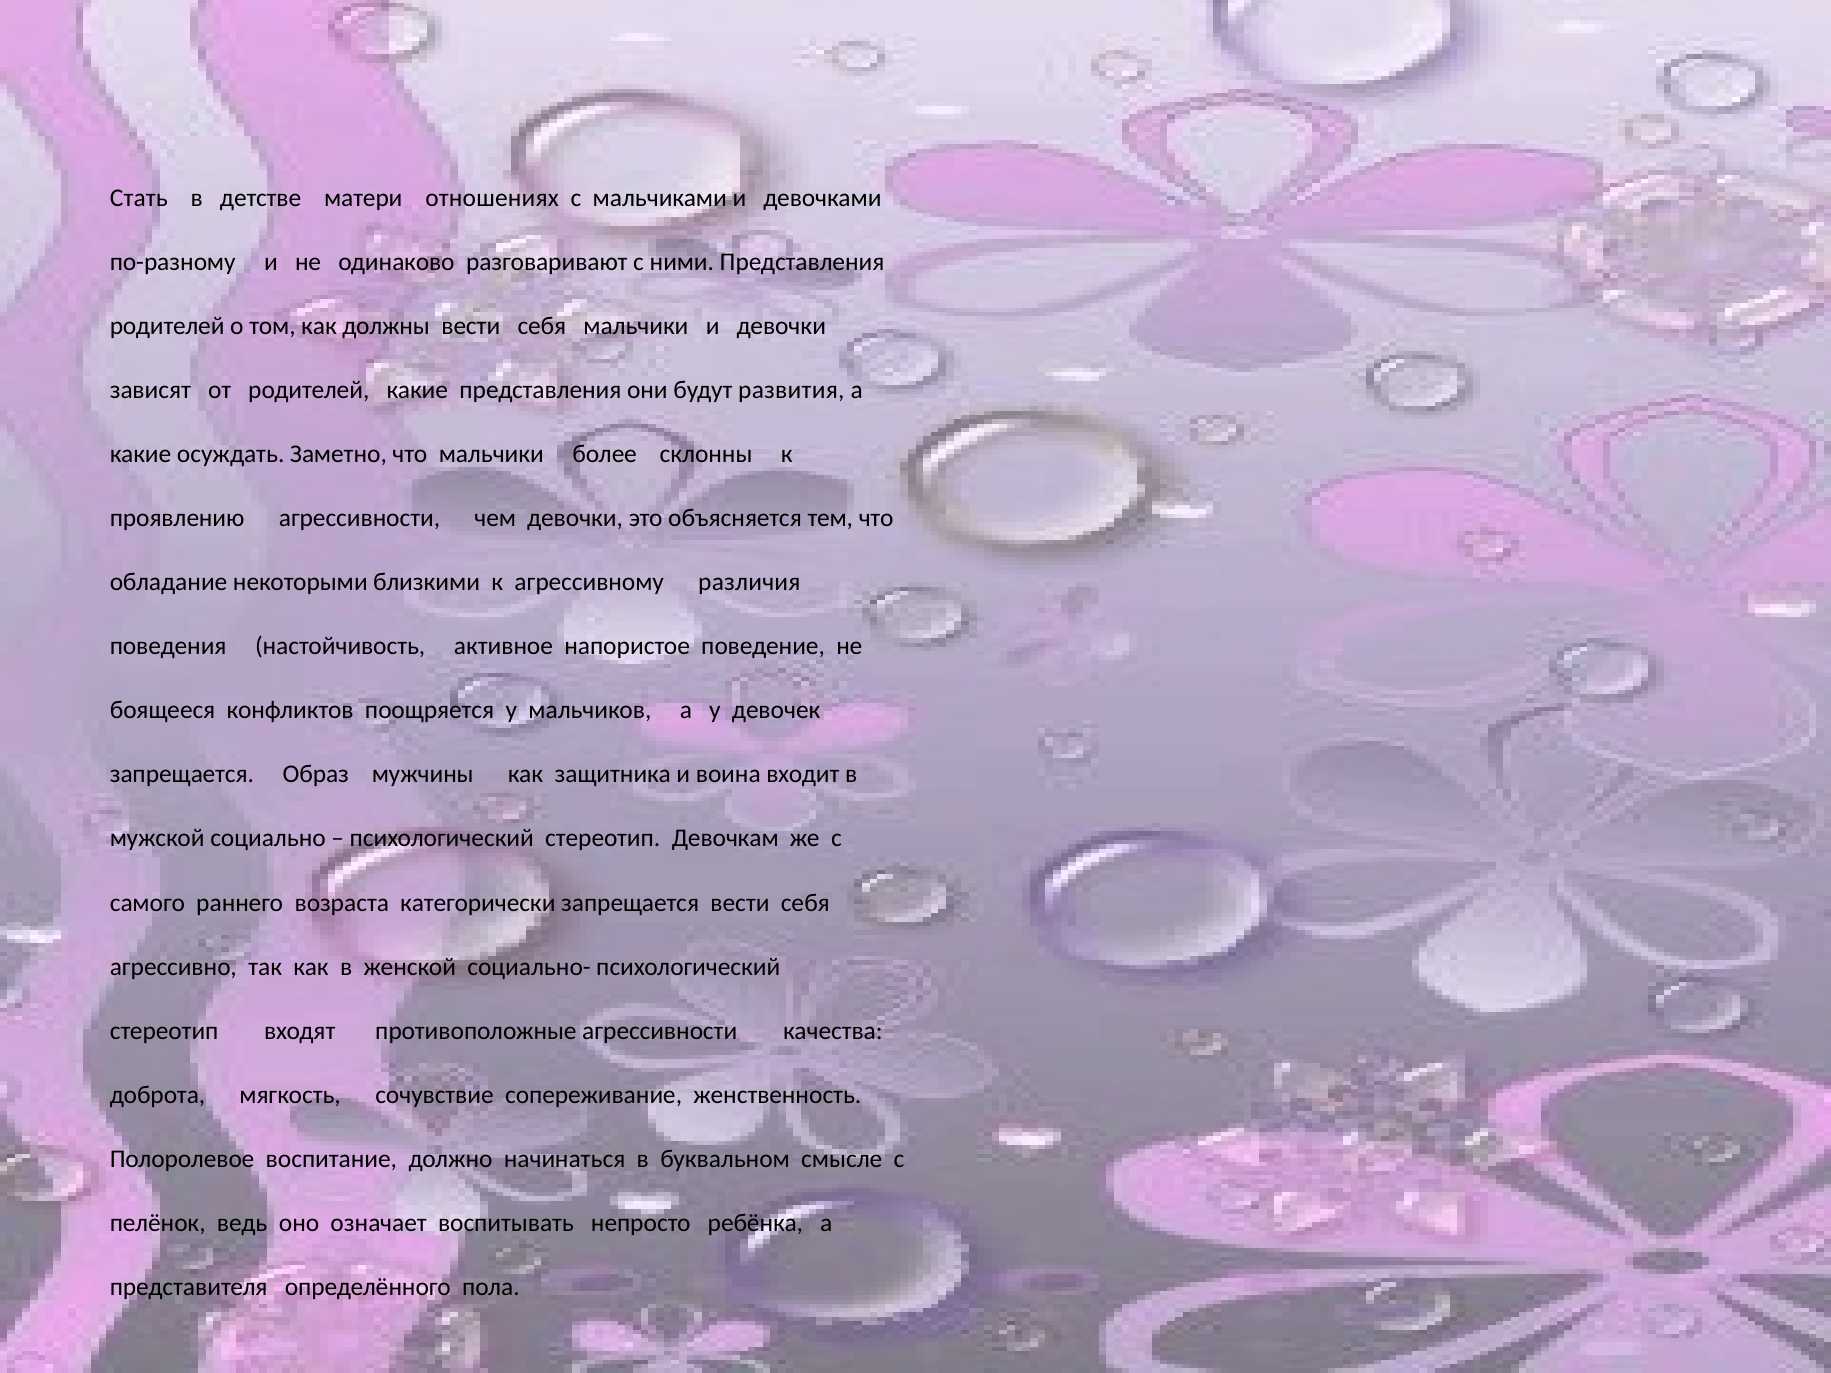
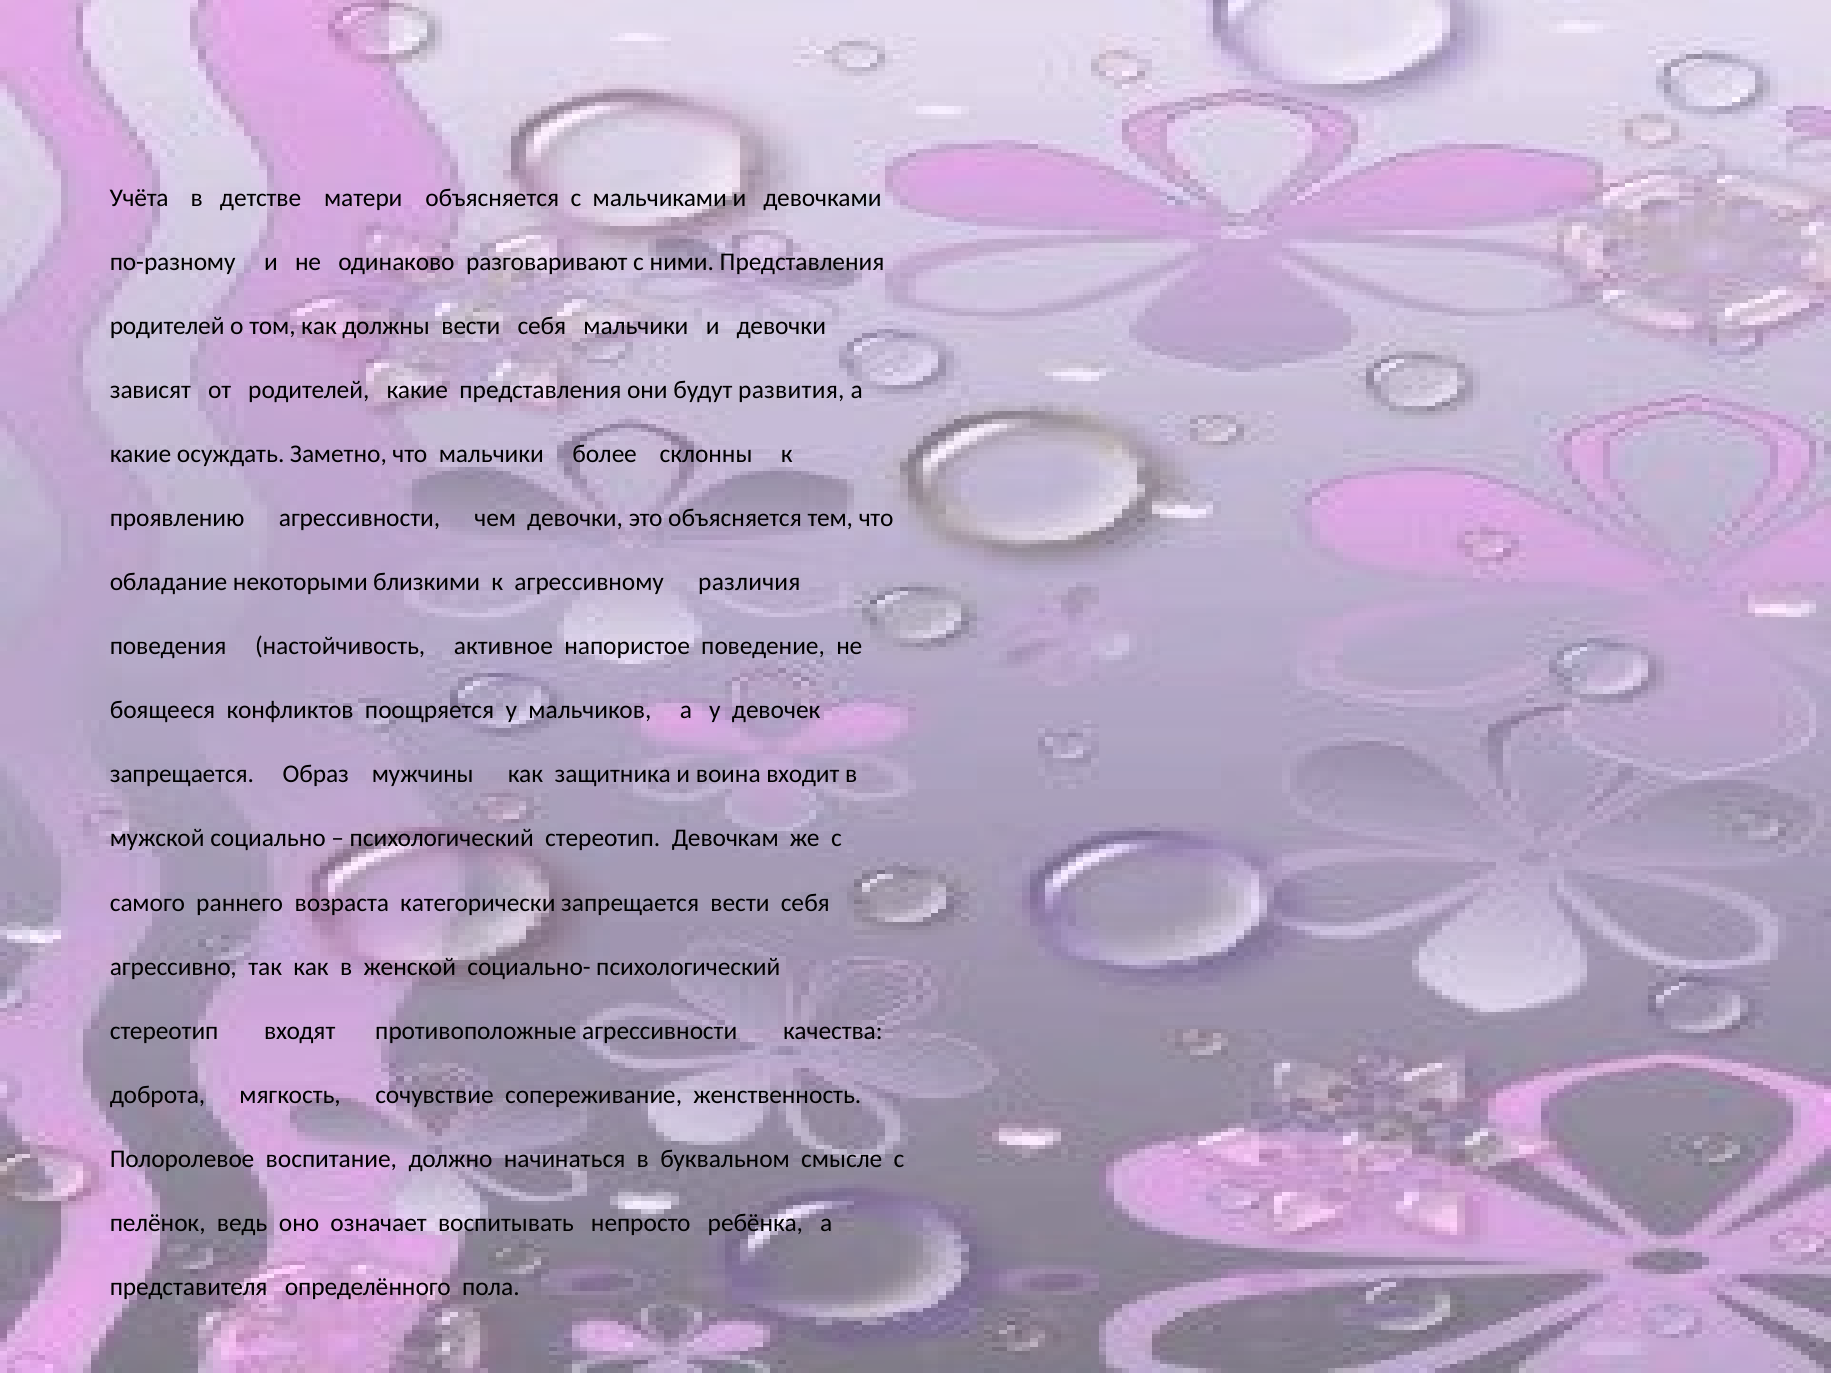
Стать: Стать -> Учёта (139, 198)
матери отношениях: отношениях -> объясняется (492, 198)
